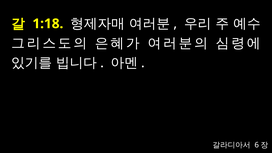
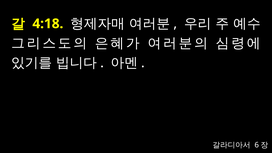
1:18: 1:18 -> 4:18 (48, 24)
